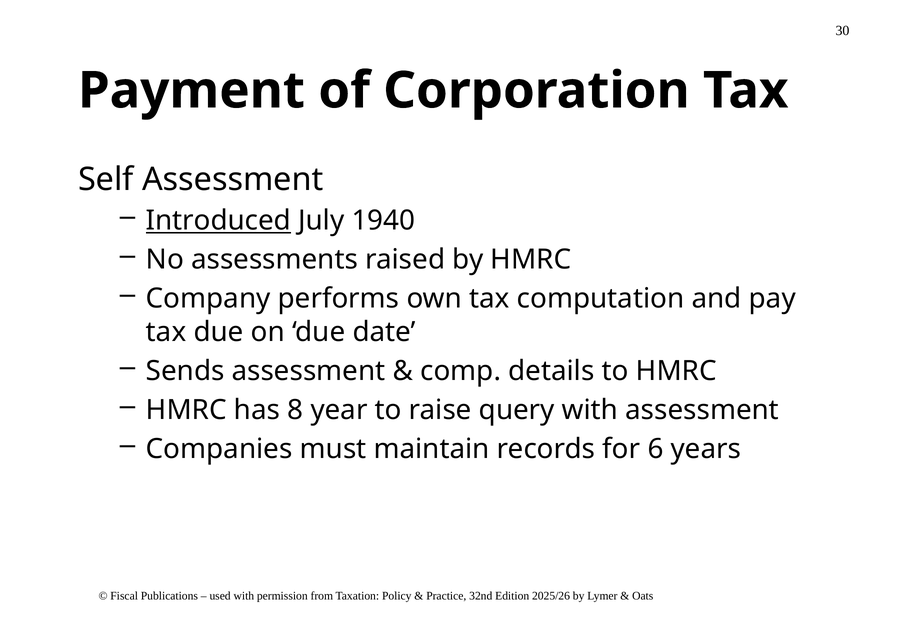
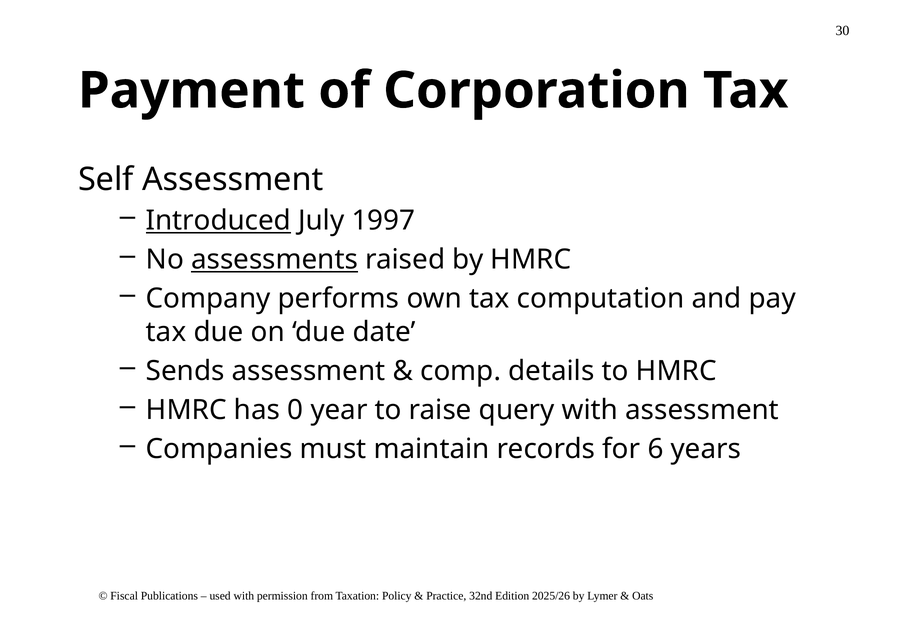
1940: 1940 -> 1997 (383, 221)
assessments underline: none -> present (275, 260)
8: 8 -> 0 (295, 410)
